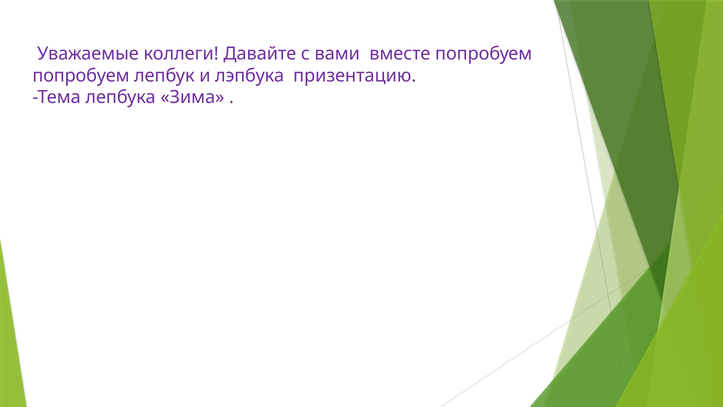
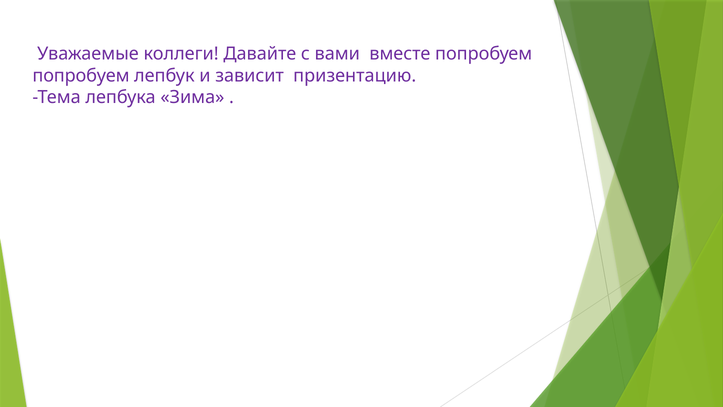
лэпбука: лэпбука -> зависит (250, 76)
